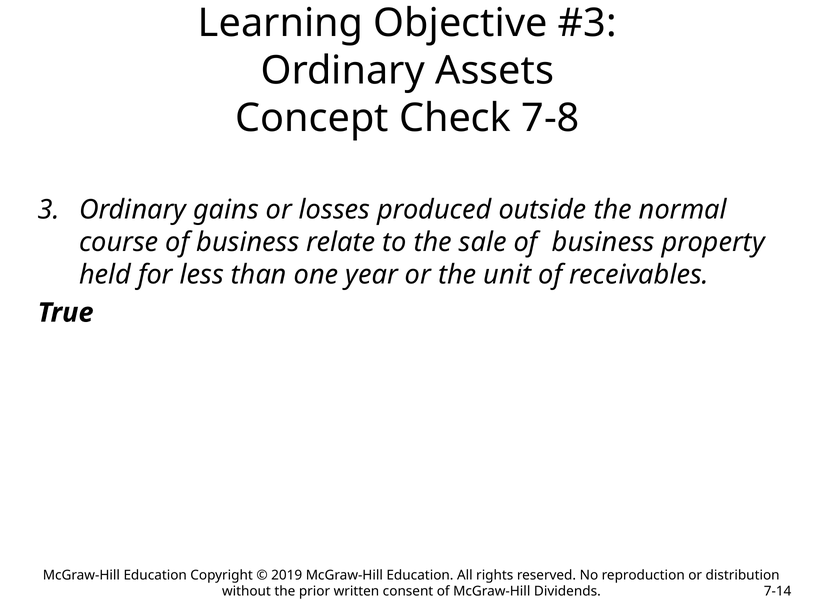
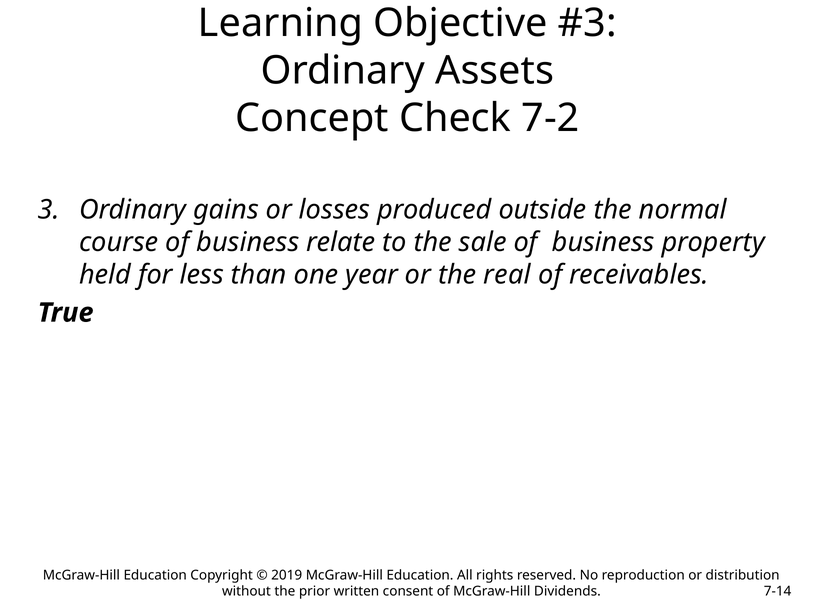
7-8: 7-8 -> 7-2 (550, 118)
unit: unit -> real (507, 275)
